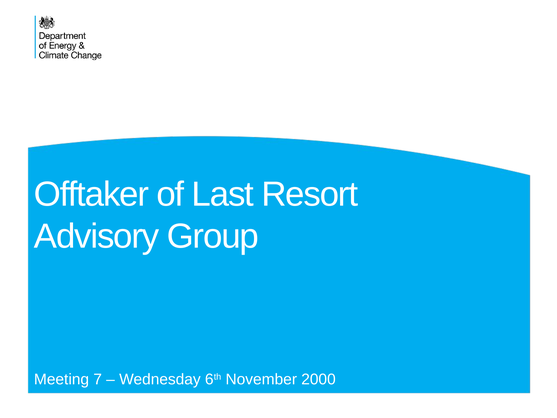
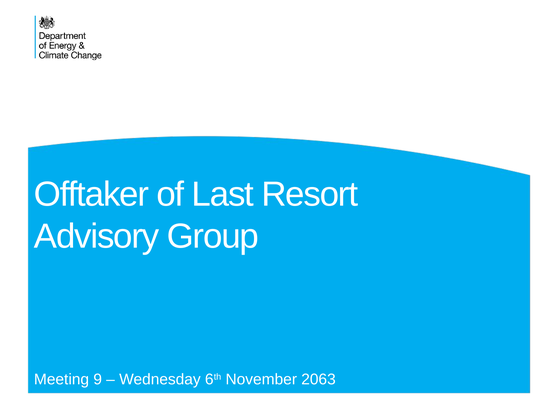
7: 7 -> 9 (98, 379)
2000: 2000 -> 2063 (318, 379)
